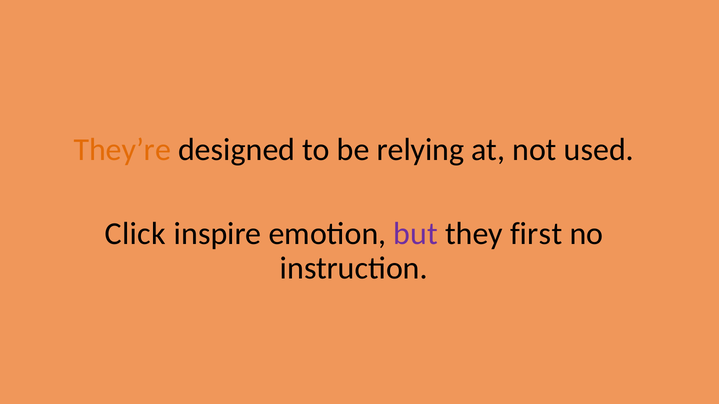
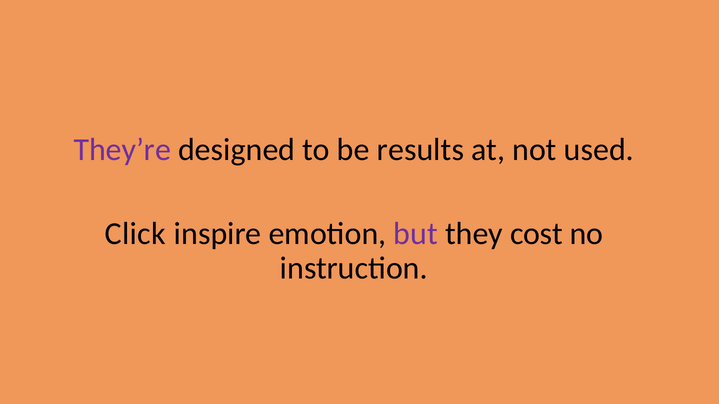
They’re colour: orange -> purple (122, 150)
relying: relying -> results (420, 150)
first: first -> cost (536, 234)
